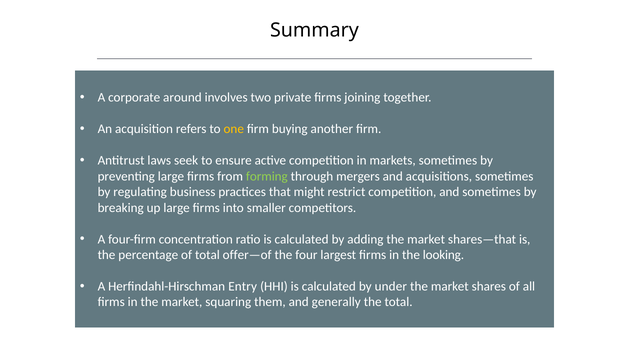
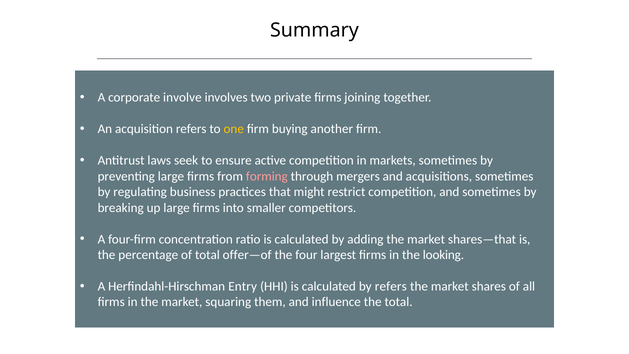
around: around -> involve (182, 97)
forming colour: light green -> pink (267, 176)
by under: under -> refers (391, 286)
generally: generally -> influence (336, 302)
